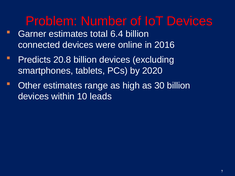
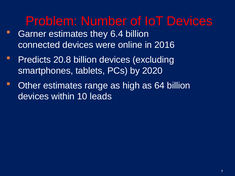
total: total -> they (99, 34)
30: 30 -> 64 (159, 86)
